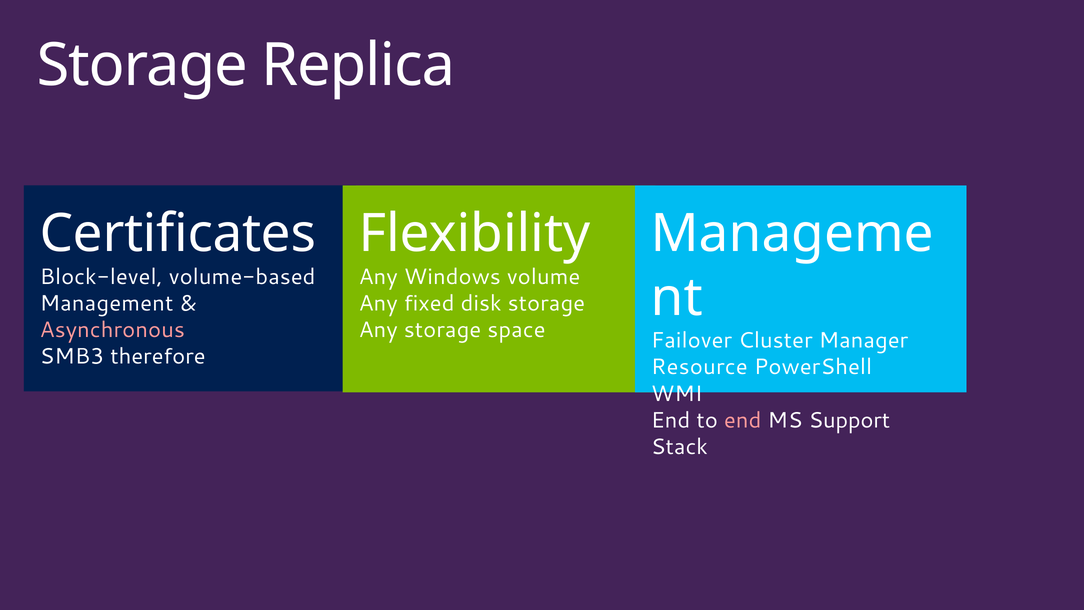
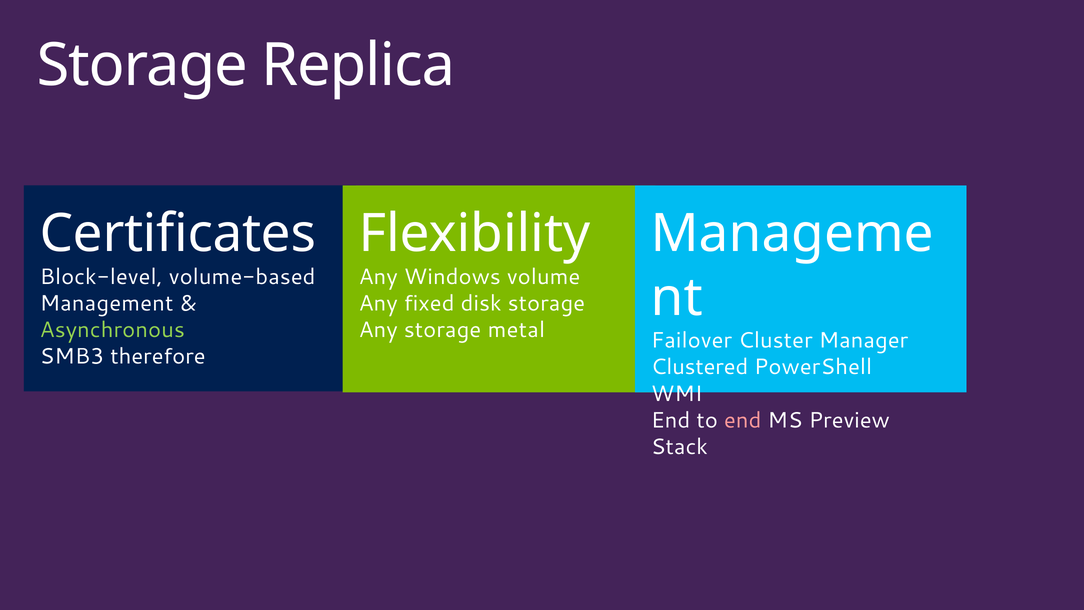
Asynchronous colour: pink -> light green (112, 330)
space: space -> metal (516, 330)
Resource: Resource -> Clustered (700, 367)
Support: Support -> Preview (849, 420)
